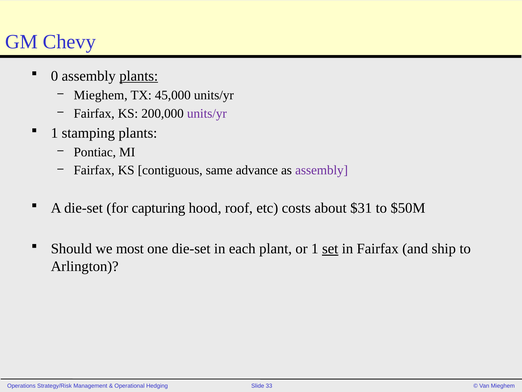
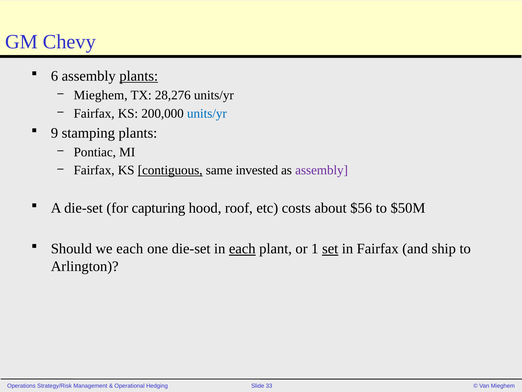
0: 0 -> 6 (54, 76)
45,000: 45,000 -> 28,276 (173, 95)
units/yr colour: purple -> blue (207, 113)
1: 1 -> 9 (54, 133)
contiguous underline: none -> present (170, 170)
advance: advance -> invested (257, 170)
$31: $31 -> $56 (361, 208)
we most: most -> each (130, 249)
each underline: none -> present (242, 249)
